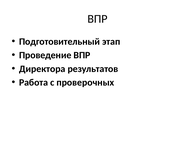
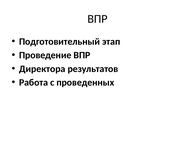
проверочных: проверочных -> проведенных (85, 83)
